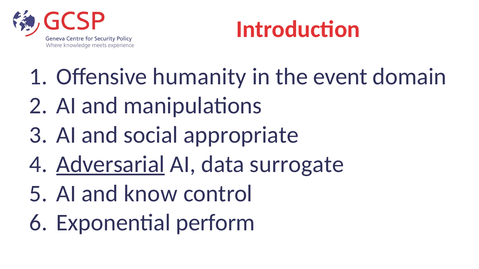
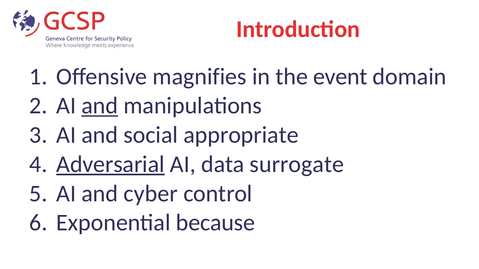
humanity: humanity -> magnifies (200, 77)
and underline: none -> present (100, 106)
know: know -> cyber (151, 194)
perform: perform -> because (215, 223)
